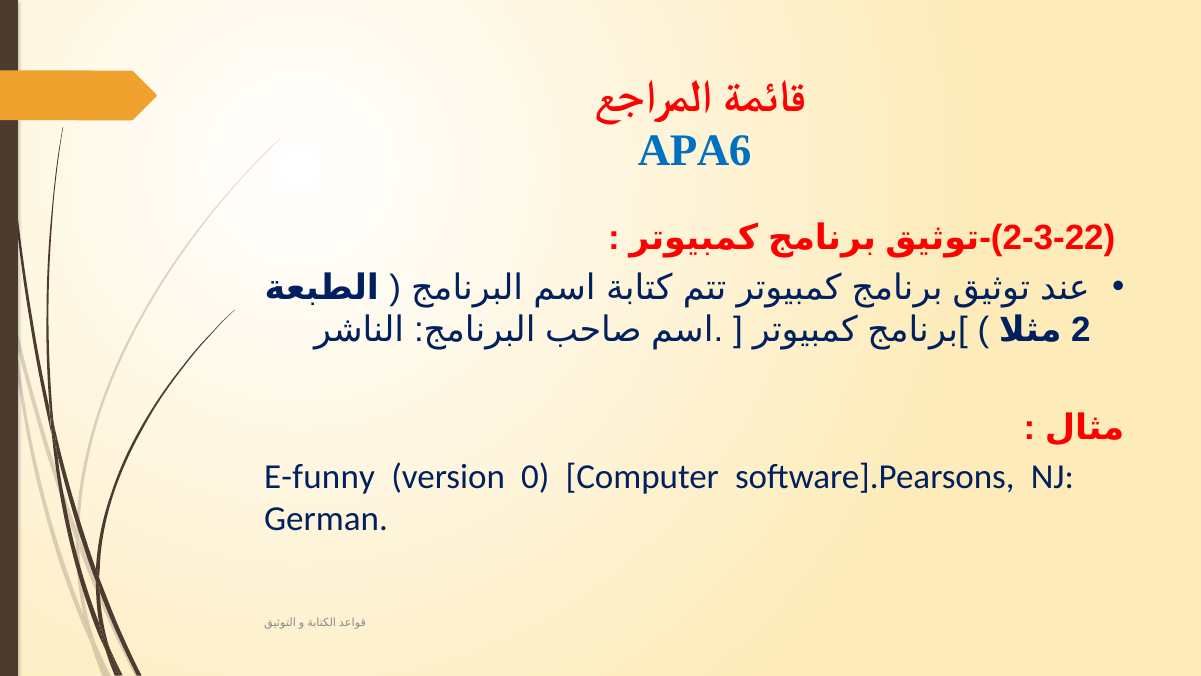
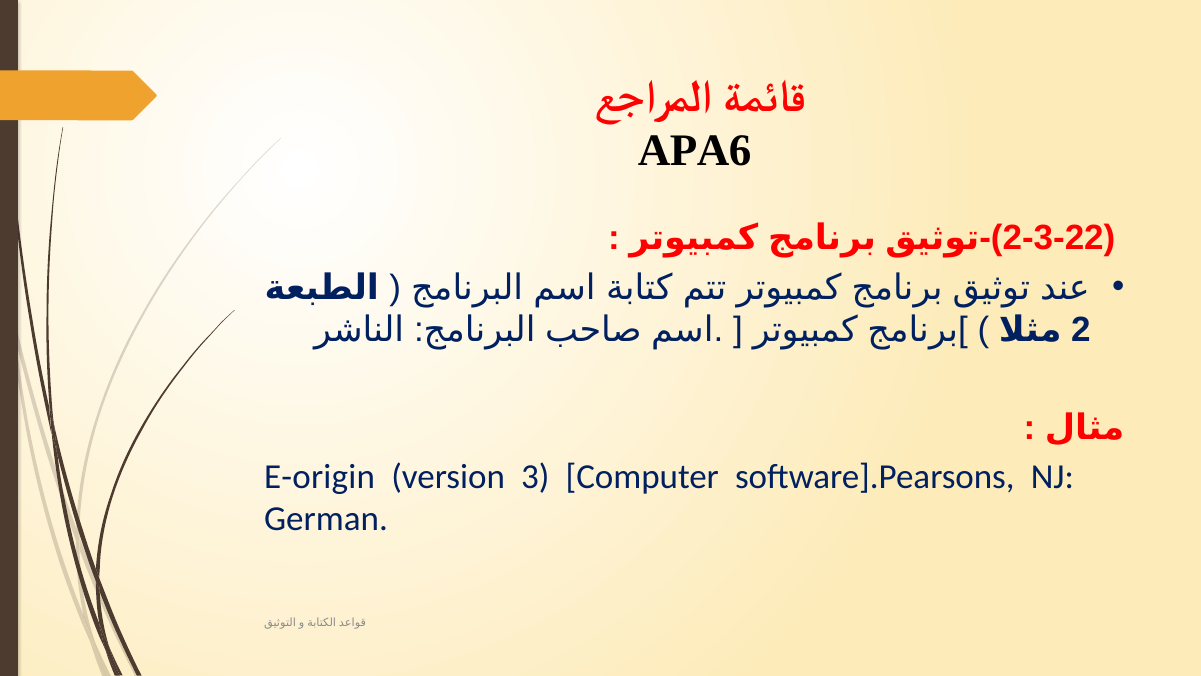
APA6 colour: blue -> black (695, 150)
E-funny: E-funny -> E-origin (320, 477)
0: 0 -> 3 (535, 477)
